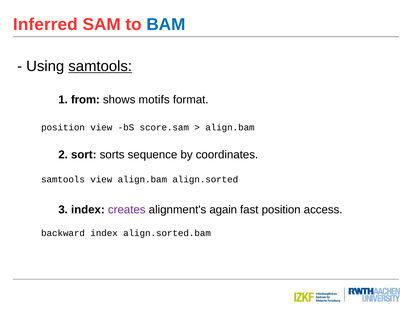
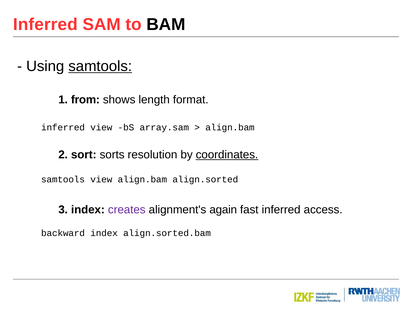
BAM colour: blue -> black (166, 24)
motifs: motifs -> length (154, 100)
position: position -> inferred (63, 128)
score.sam: score.sam -> array.sam (164, 128)
sequence: sequence -> resolution (152, 155)
coordinates underline: none -> present (227, 155)
fast position: position -> inferred (281, 210)
